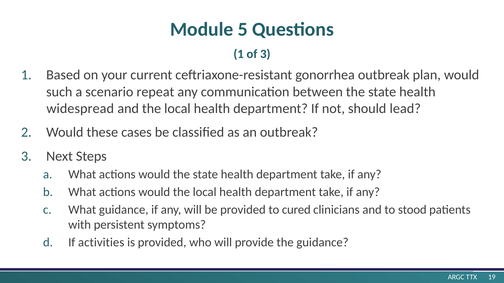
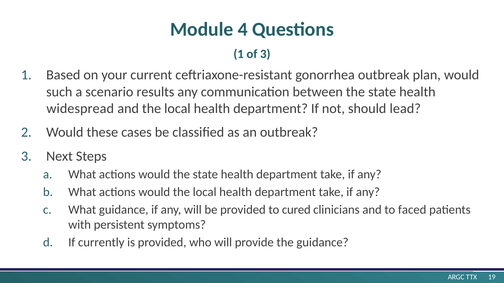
5: 5 -> 4 (243, 29)
repeat: repeat -> results (155, 92)
stood: stood -> faced (412, 210)
activities: activities -> currently (101, 243)
